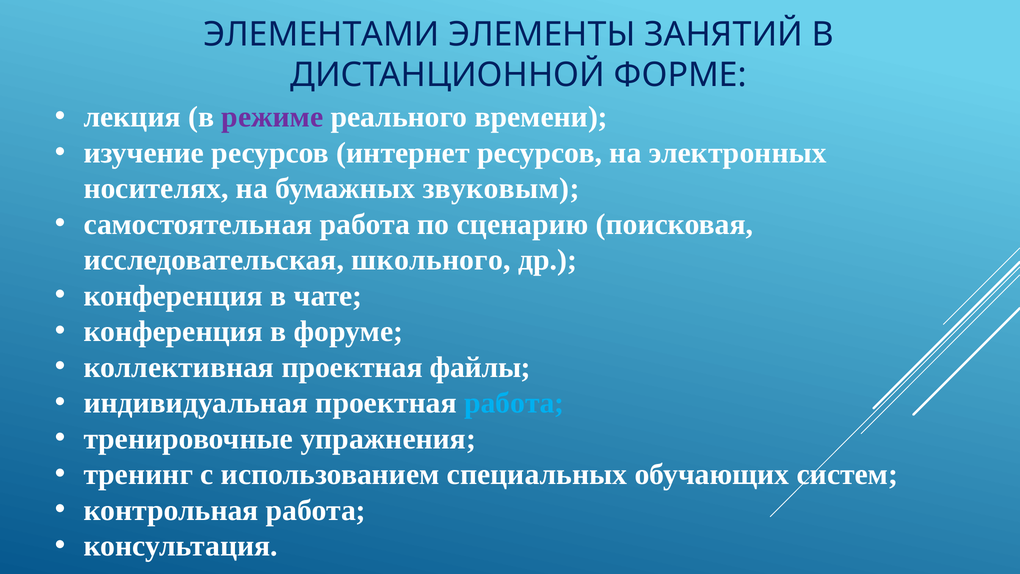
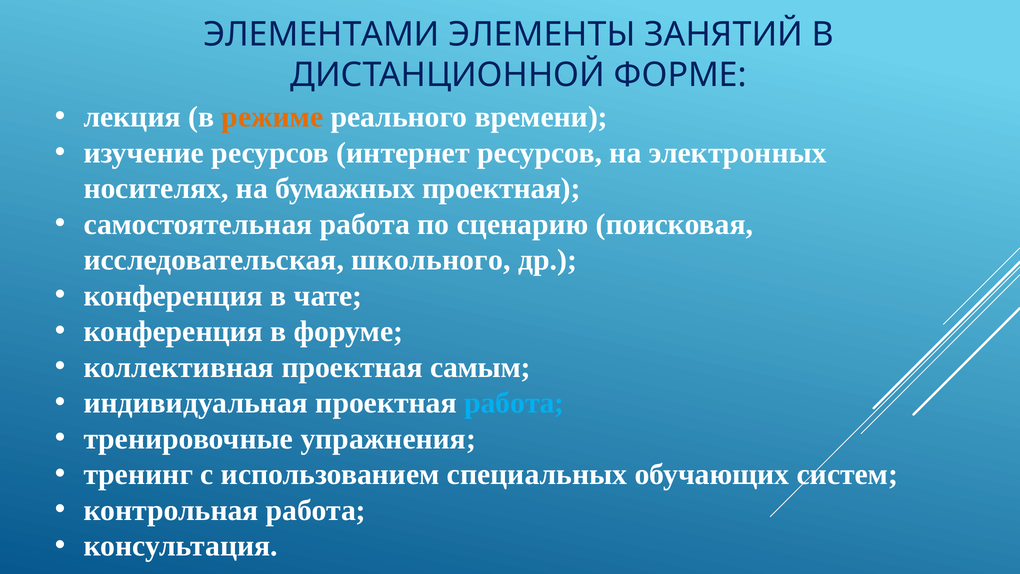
режиме colour: purple -> orange (272, 117)
бумажных звуковым: звуковым -> проектная (501, 188)
файлы: файлы -> самым (480, 367)
